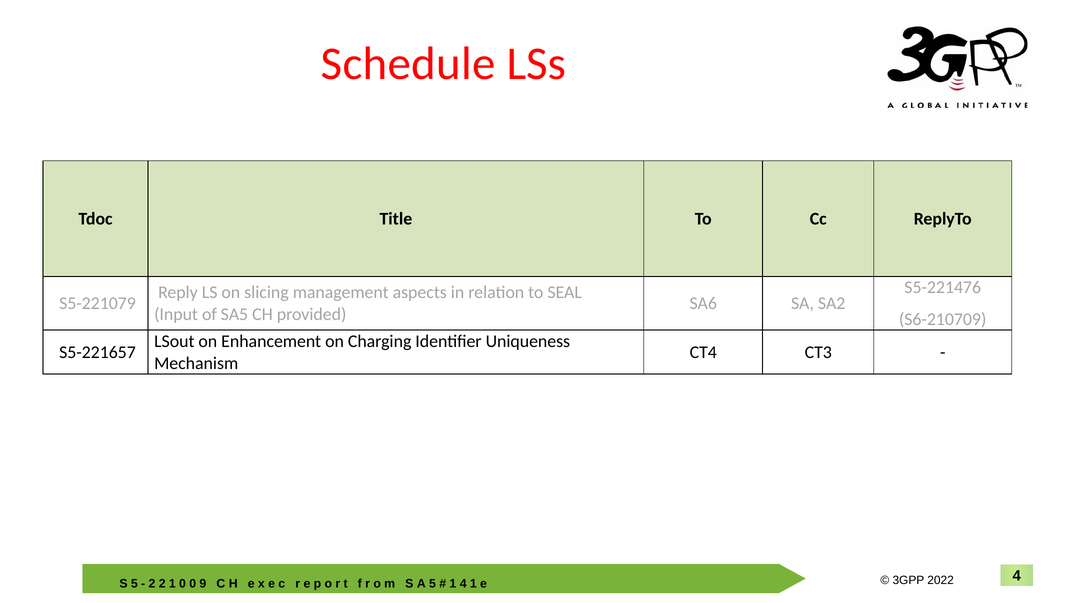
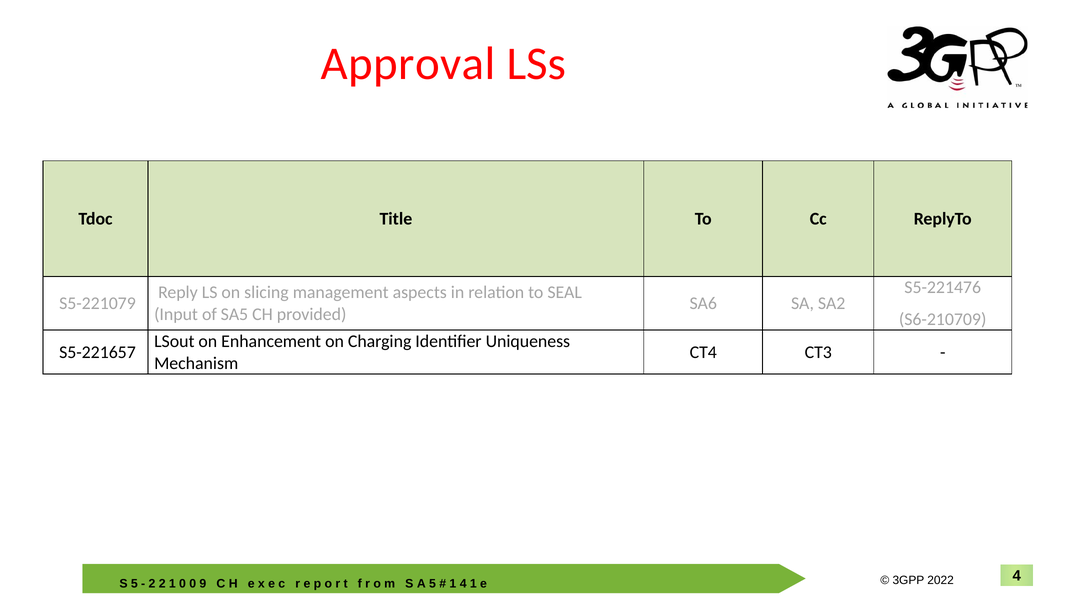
Schedule: Schedule -> Approval (408, 64)
